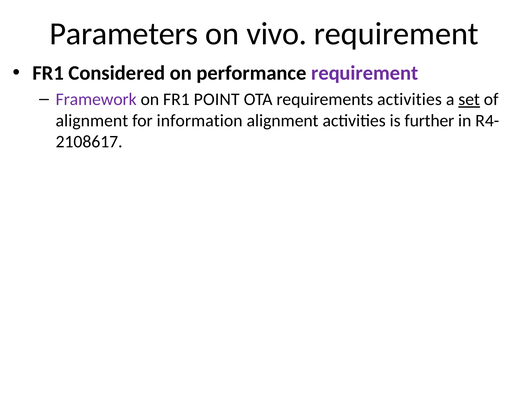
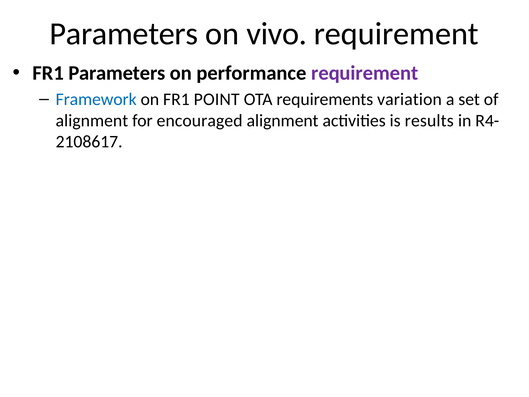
FR1 Considered: Considered -> Parameters (117, 73)
Framework colour: purple -> blue (96, 99)
requirements activities: activities -> variation (409, 99)
set underline: present -> none (469, 99)
information: information -> encouraged (200, 121)
further: further -> results (429, 121)
